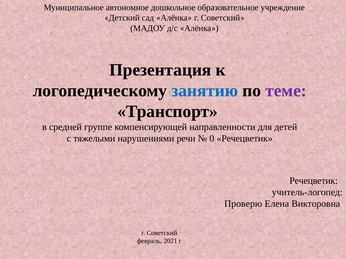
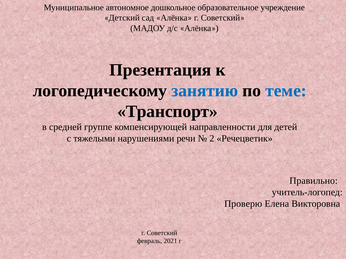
теме colour: purple -> blue (286, 91)
0: 0 -> 2 (212, 139)
Речецветик: Речецветик -> Правильно (314, 181)
